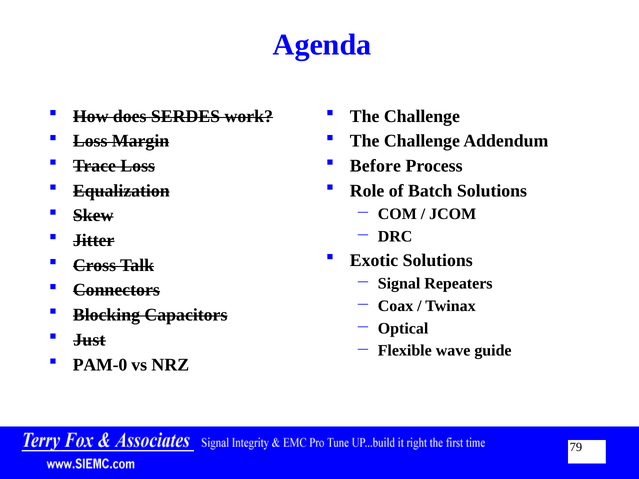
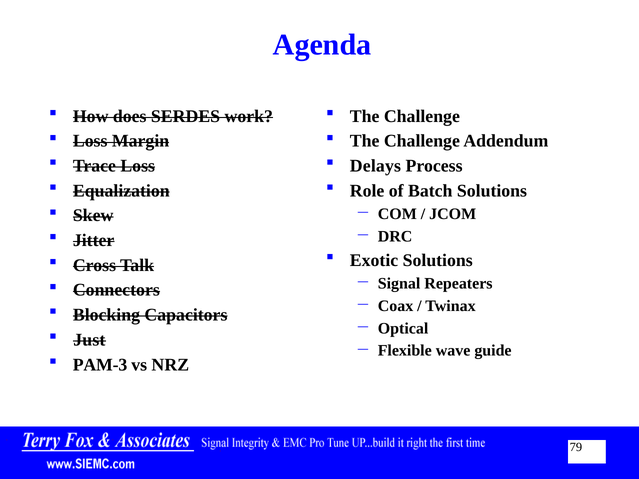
Before: Before -> Delays (375, 166)
PAM-0: PAM-0 -> PAM-3 (100, 365)
